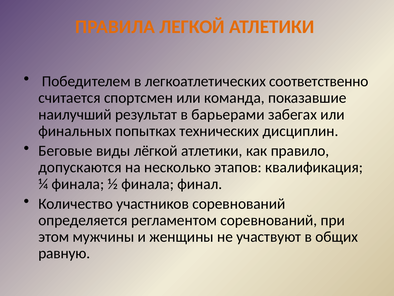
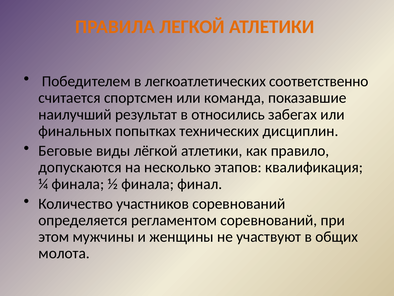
барьерами: барьерами -> относились (228, 114)
равную: равную -> молота (64, 253)
